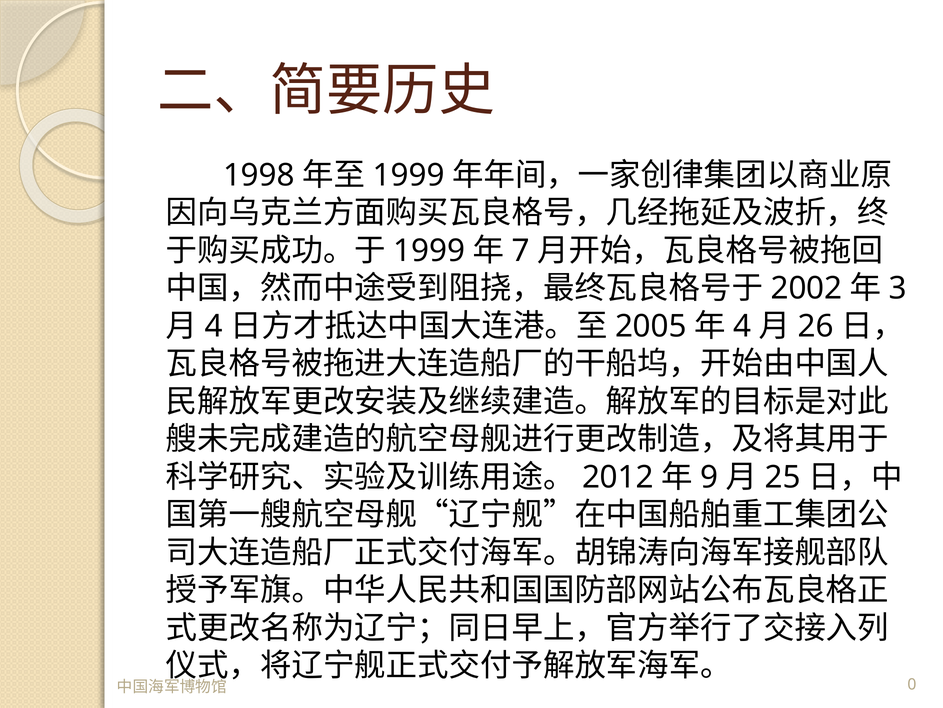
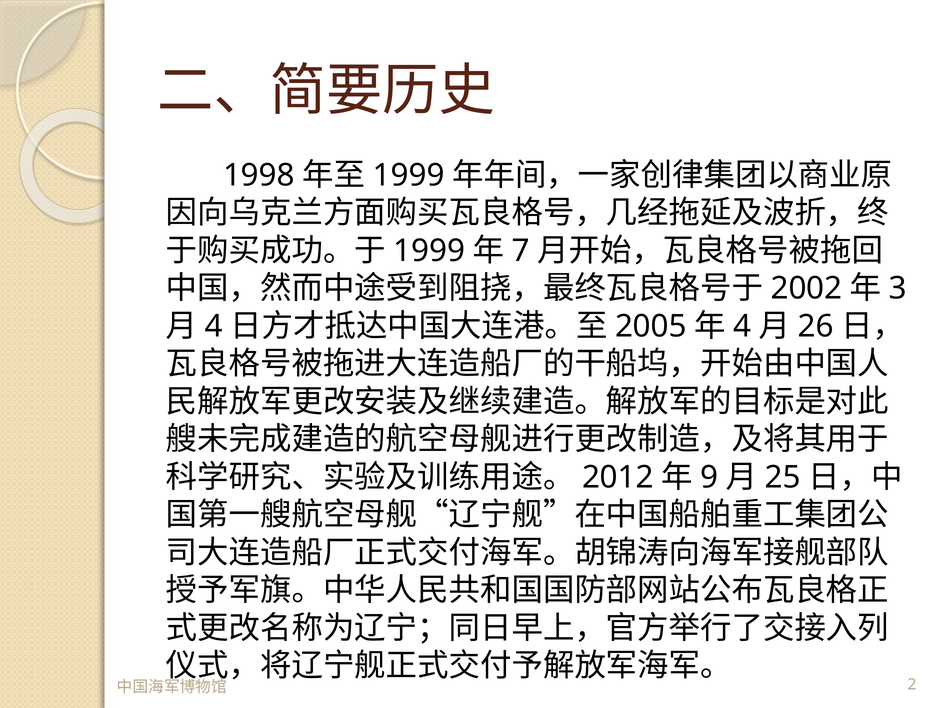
0: 0 -> 2 (912, 684)
